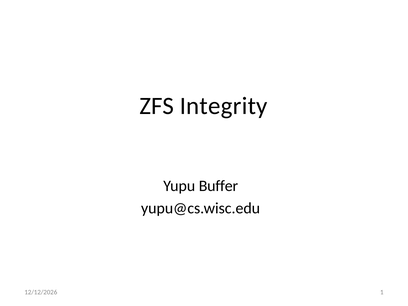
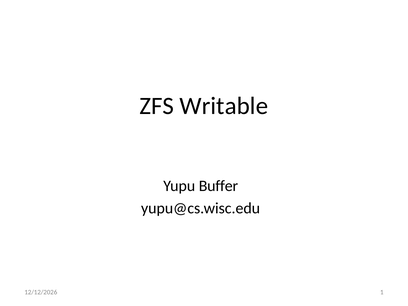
Integrity: Integrity -> Writable (224, 106)
